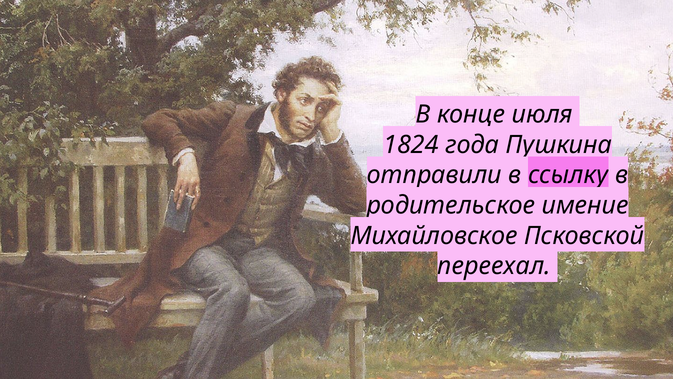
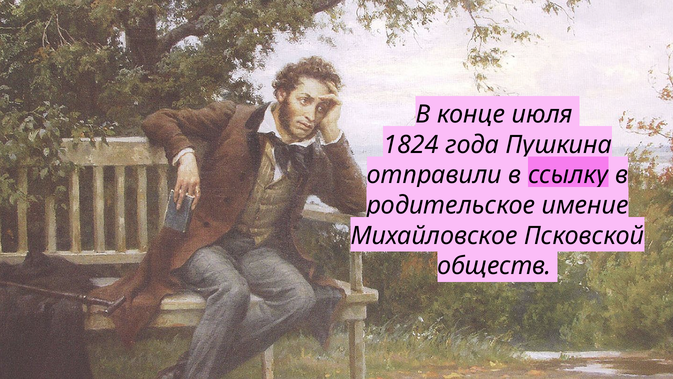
переехал: переехал -> обществ (494, 266)
